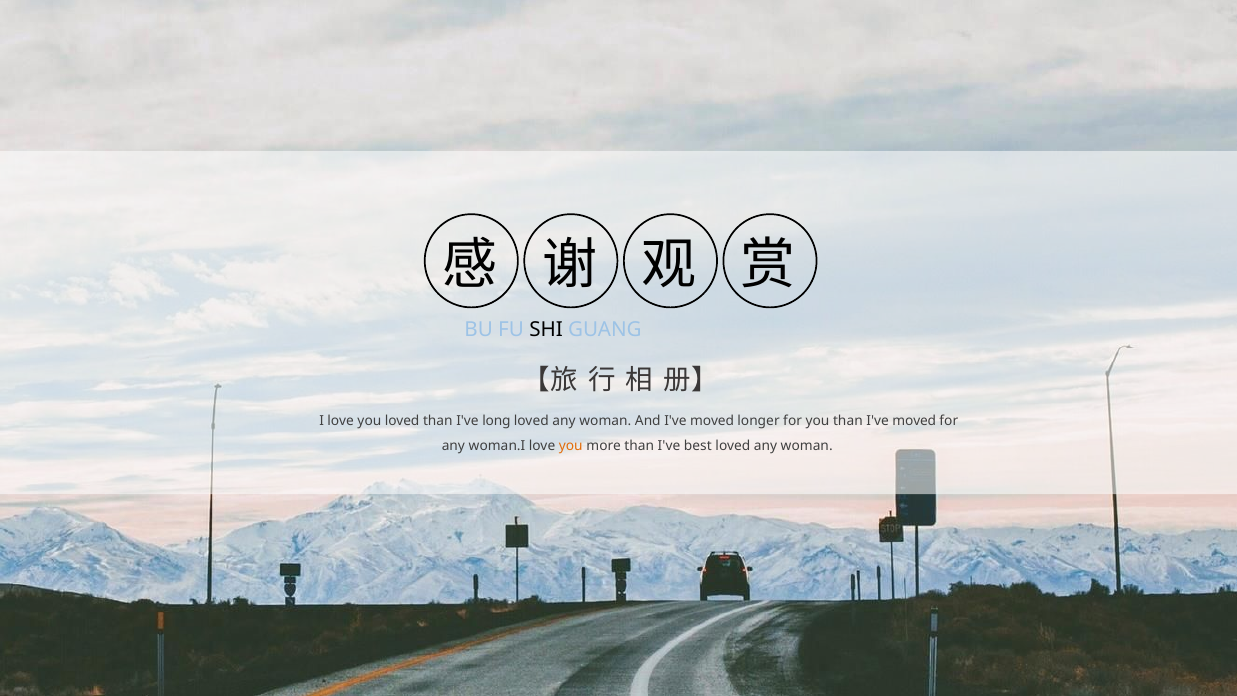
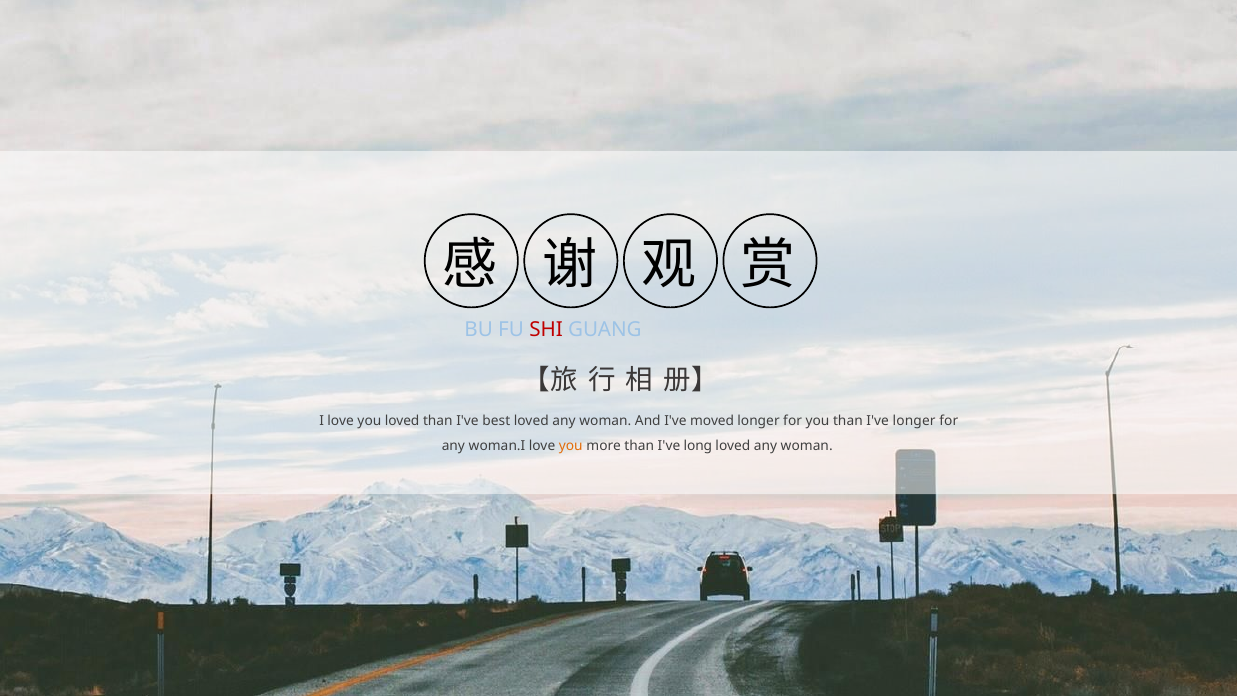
SHI colour: black -> red (546, 330)
long: long -> best (496, 421)
than I've moved: moved -> longer (914, 421)
best: best -> long (698, 446)
